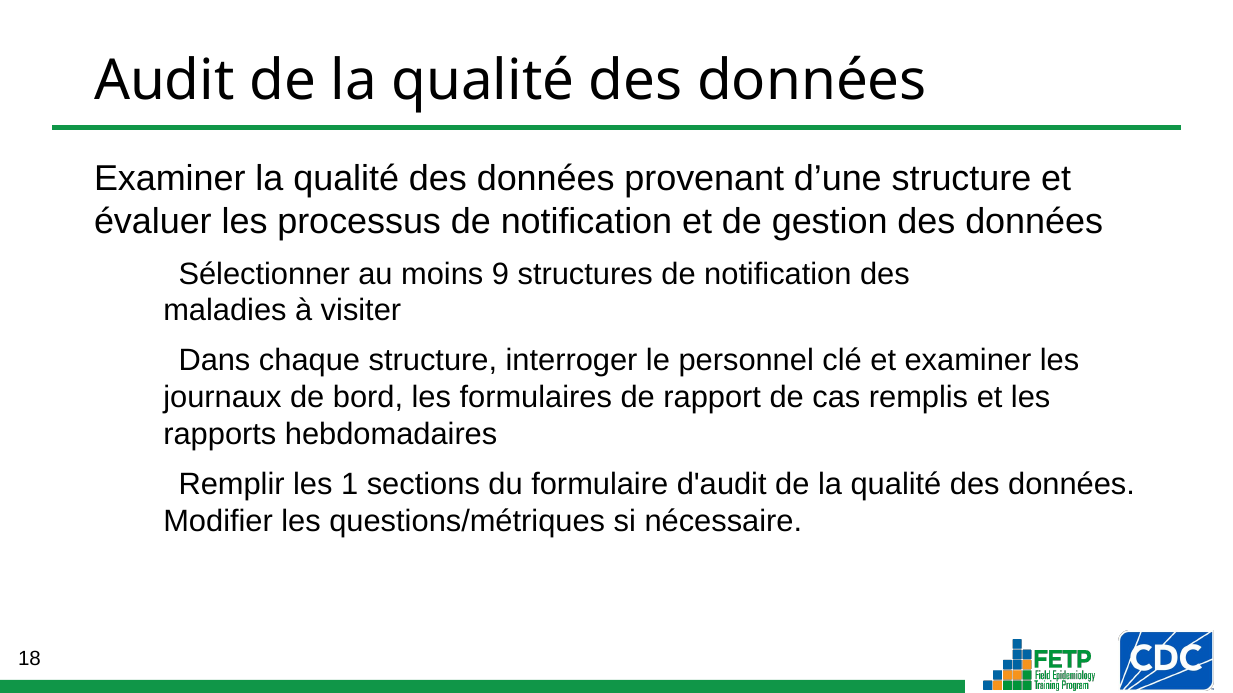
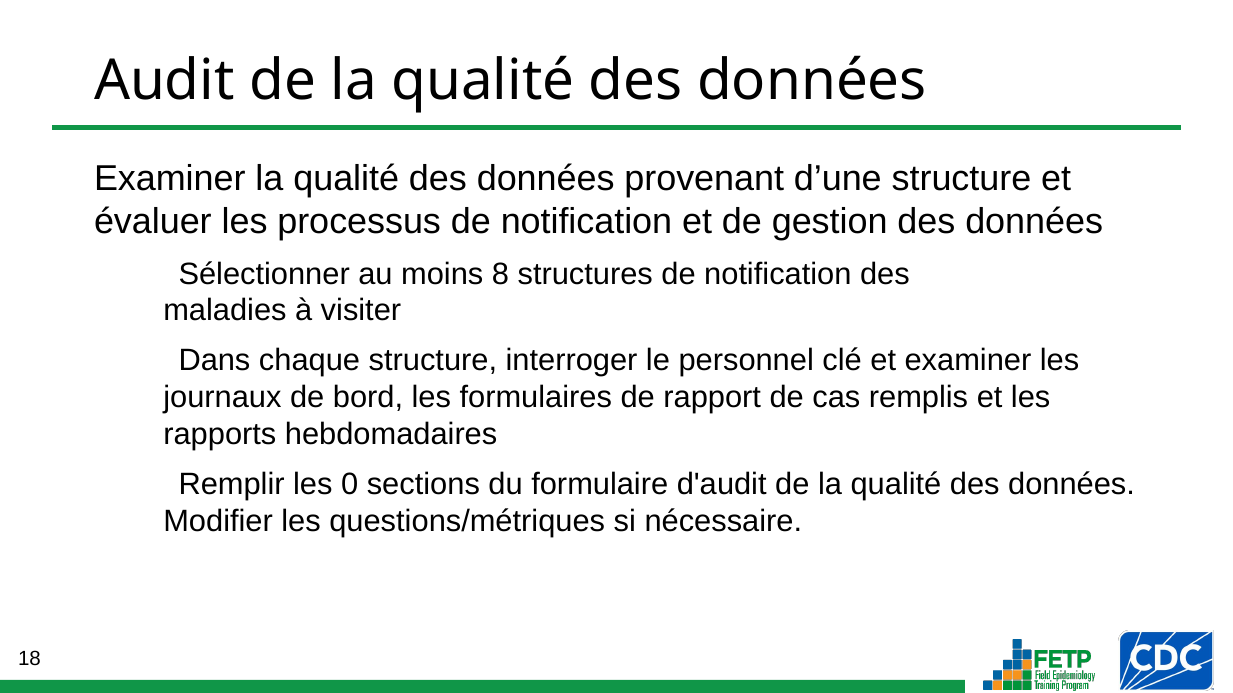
9: 9 -> 8 (500, 274)
1: 1 -> 0 (350, 485)
